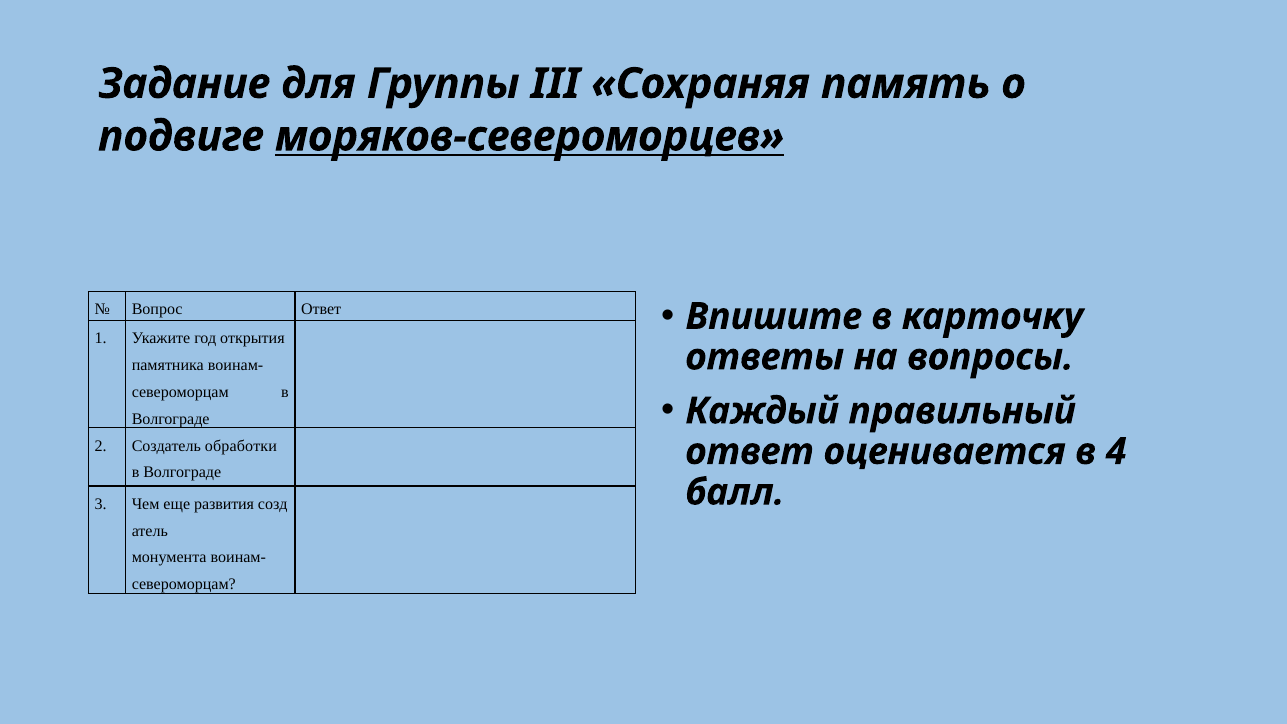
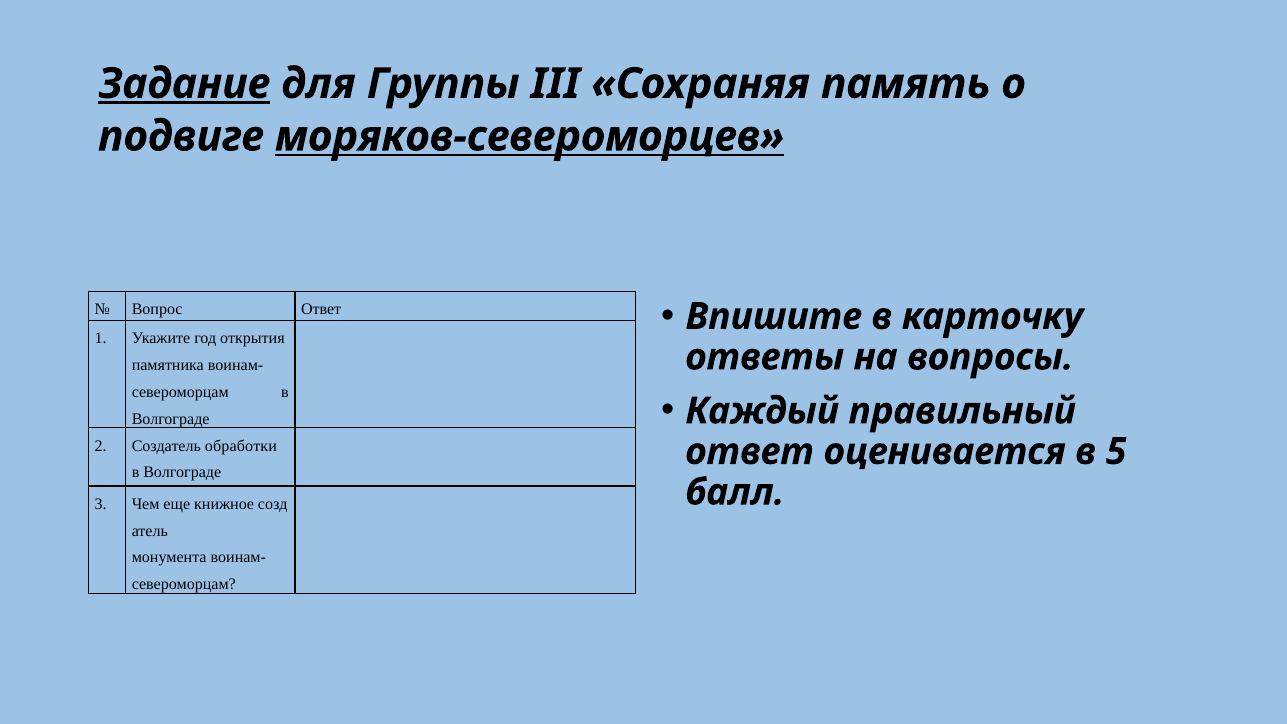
Задание underline: none -> present (184, 84)
4: 4 -> 5 (1116, 452)
развития: развития -> книжное (224, 504)
